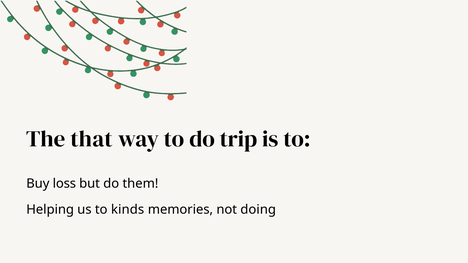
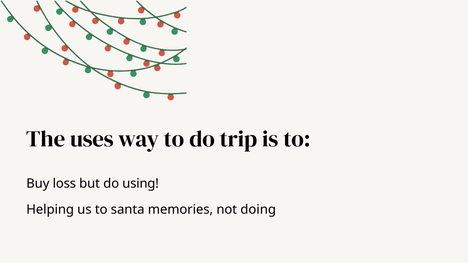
that: that -> uses (92, 139)
them: them -> using (141, 184)
kinds: kinds -> santa (128, 210)
